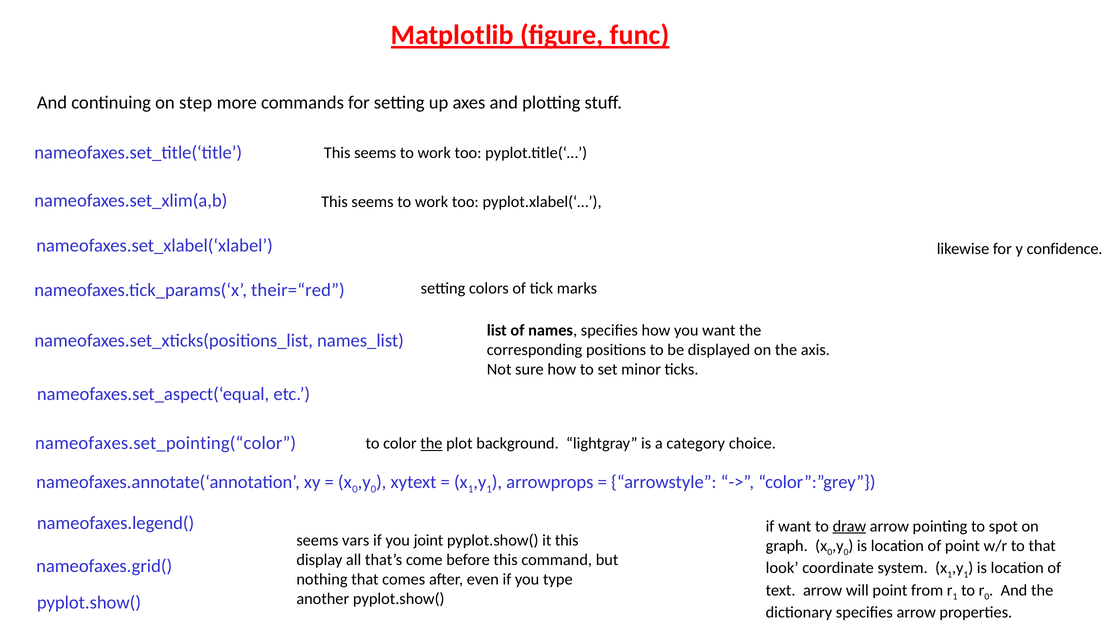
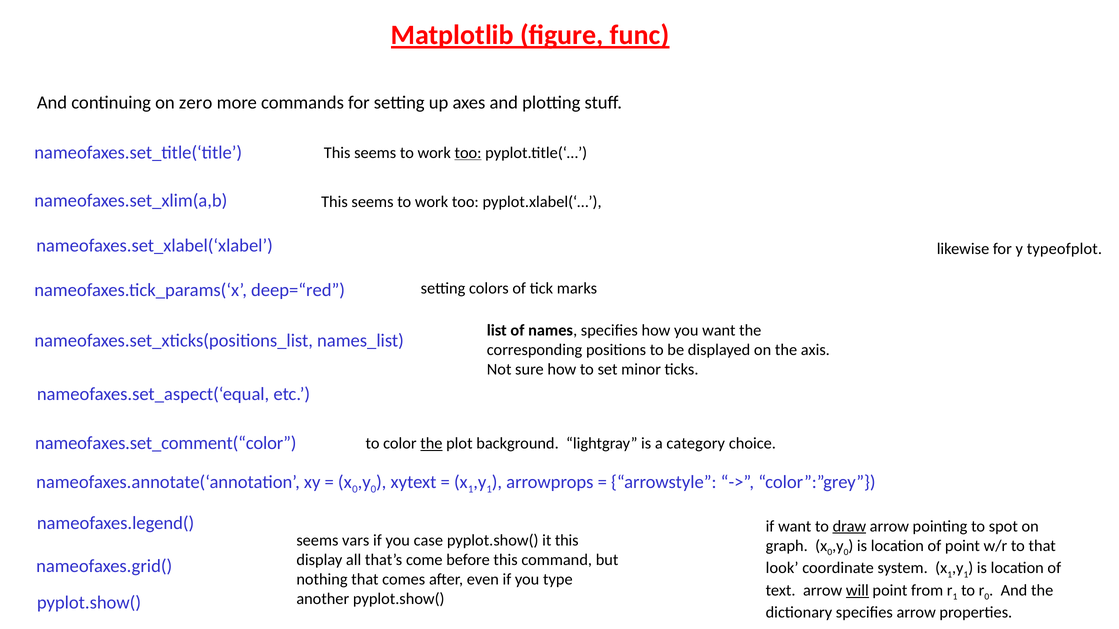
step: step -> zero (196, 103)
too underline: none -> present (468, 153)
confidence: confidence -> typeofplot (1064, 249)
their=“red: their=“red -> deep=“red (298, 290)
nameofaxes.set_pointing(“color: nameofaxes.set_pointing(“color -> nameofaxes.set_comment(“color (166, 443)
joint: joint -> case (428, 541)
will underline: none -> present (857, 591)
